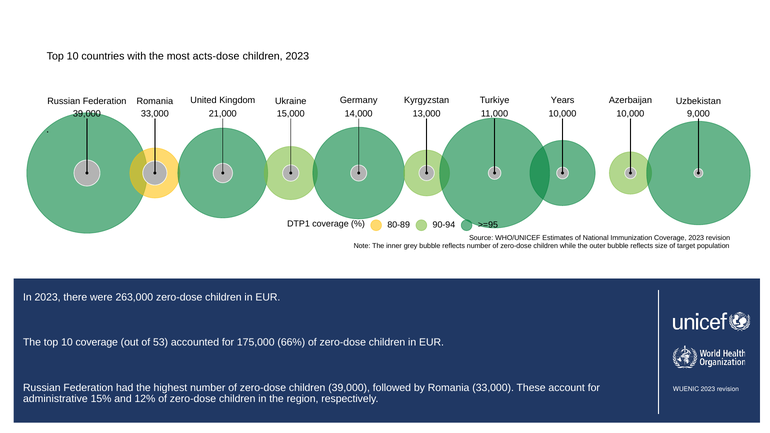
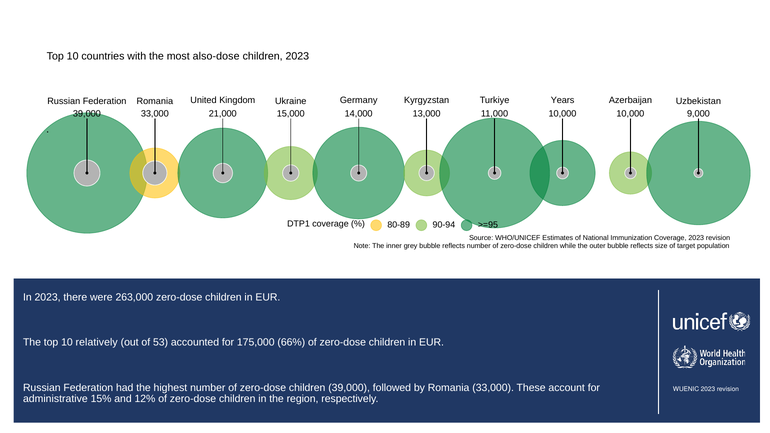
acts-dose: acts-dose -> also-dose (216, 56)
10 coverage: coverage -> relatively (97, 342)
